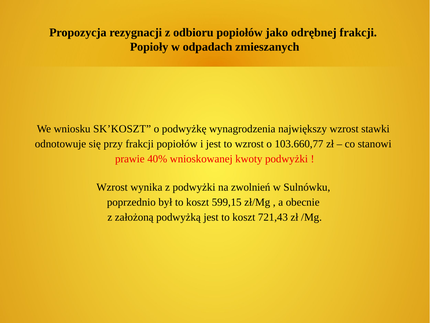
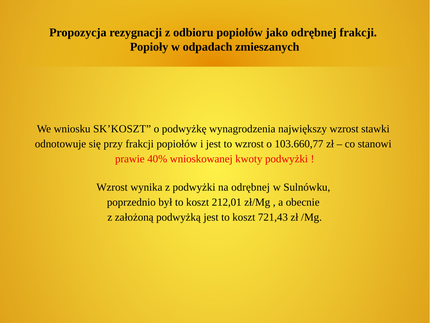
na zwolnień: zwolnień -> odrębnej (251, 187)
599,15: 599,15 -> 212,01 (227, 202)
